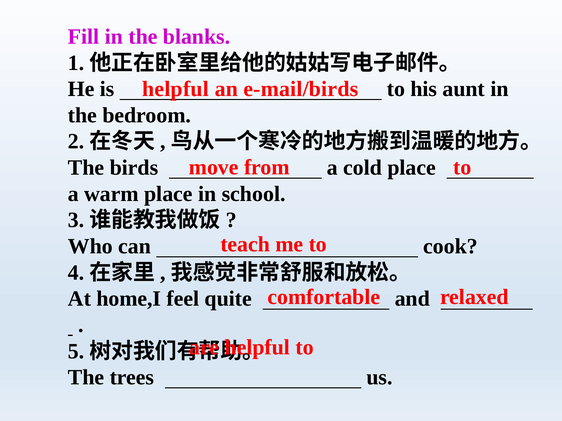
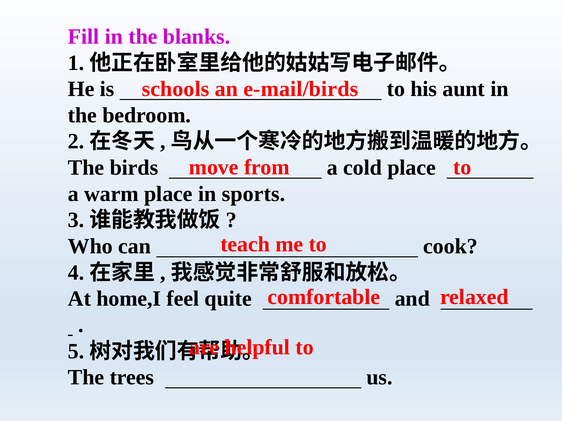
helpful: helpful -> schools (176, 89)
school: school -> sports (254, 194)
